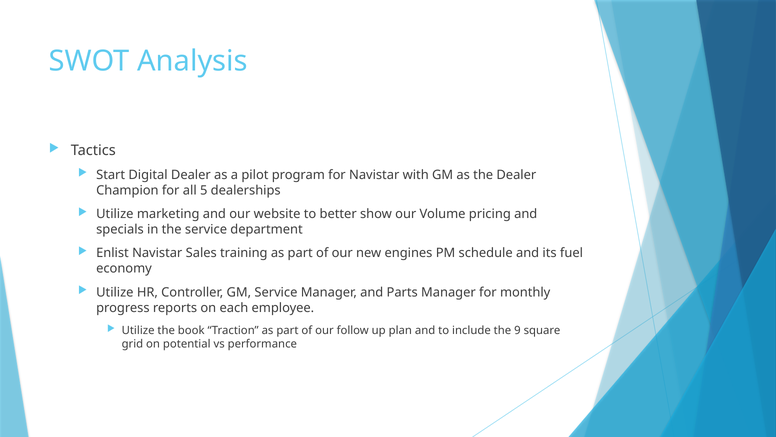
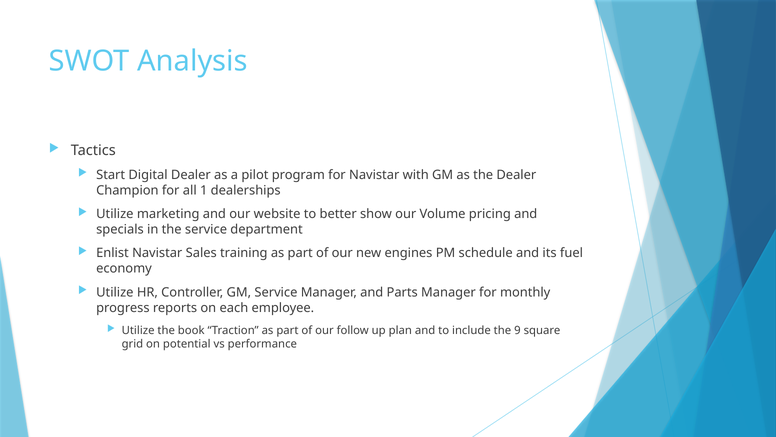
5: 5 -> 1 (204, 190)
